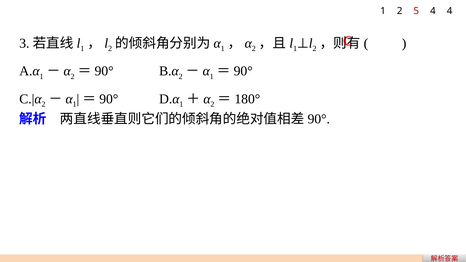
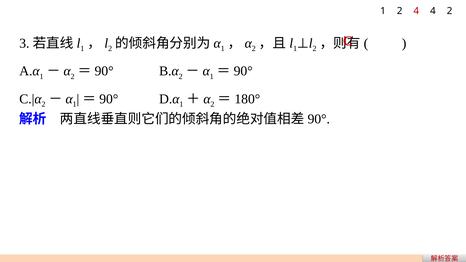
2 5: 5 -> 4 (416, 11)
4 4: 4 -> 2 (450, 11)
